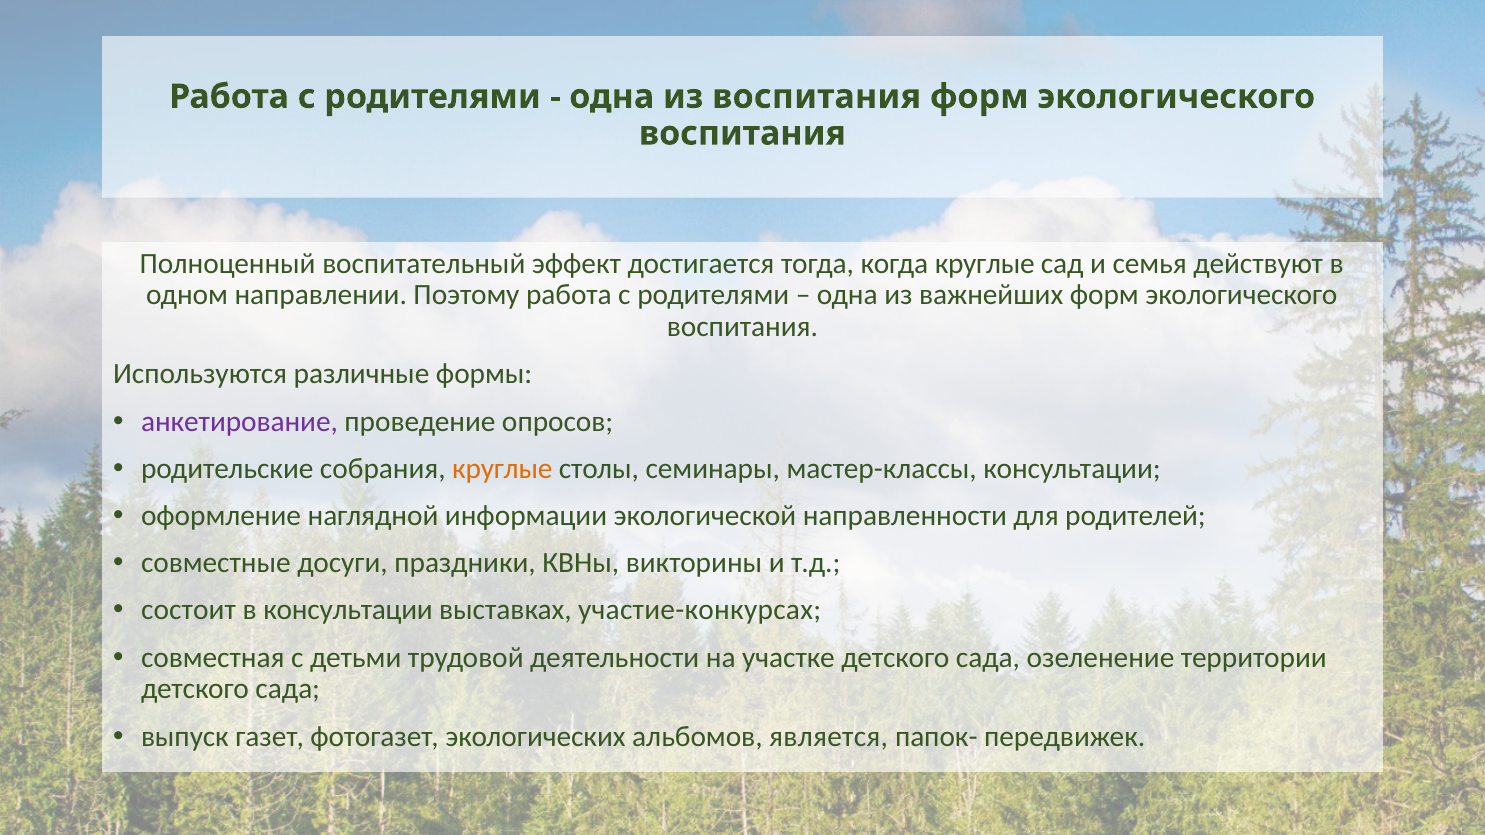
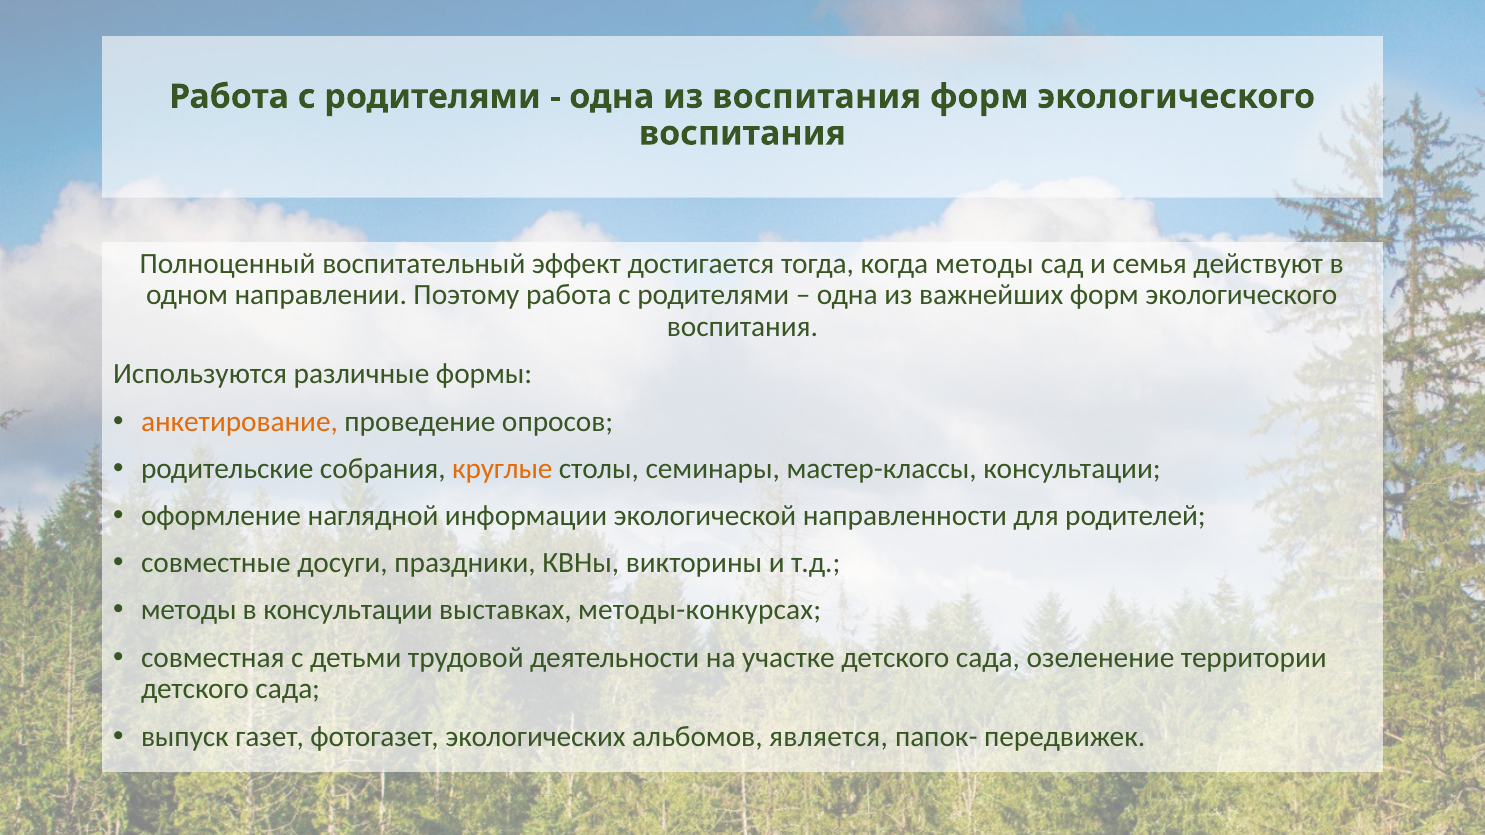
когда круглые: круглые -> методы (984, 264)
анкетирование colour: purple -> orange (239, 422)
состоит: состоит -> методы (189, 610)
участие-конкурсах: участие-конкурсах -> методы-конкурсах (700, 610)
